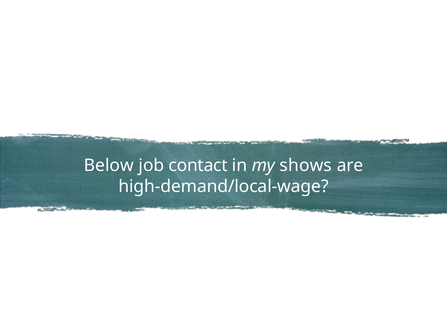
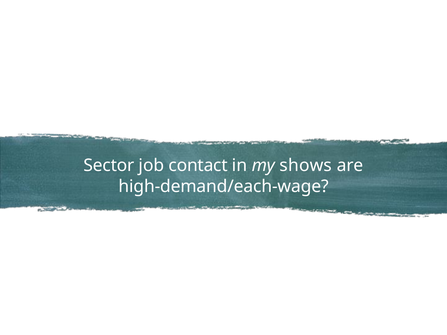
Below: Below -> Sector (109, 166)
high-demand/local-wage: high-demand/local-wage -> high-demand/each-wage (224, 187)
